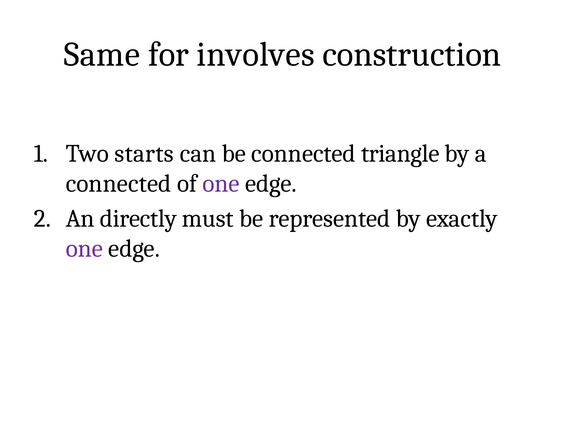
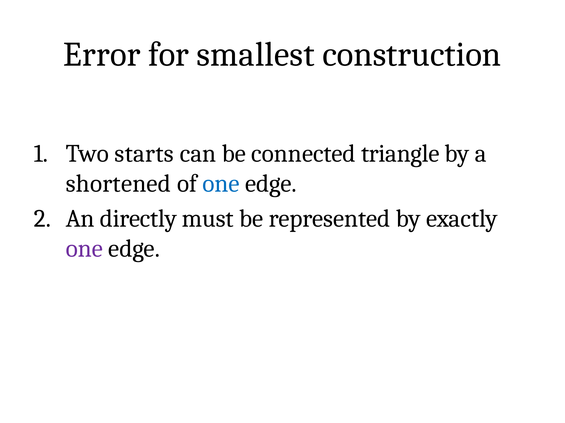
Same: Same -> Error (102, 55)
involves: involves -> smallest (256, 55)
connected: connected -> shortened (118, 184)
one colour: purple -> blue (221, 184)
